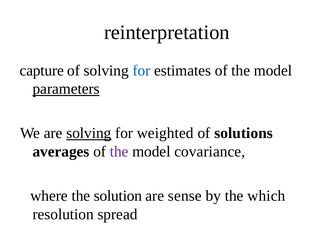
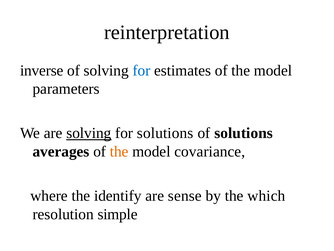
capture: capture -> inverse (42, 70)
parameters underline: present -> none (66, 89)
for weighted: weighted -> solutions (165, 133)
the colour: purple -> orange (119, 151)
solution: solution -> identify (118, 195)
spread: spread -> simple (118, 214)
